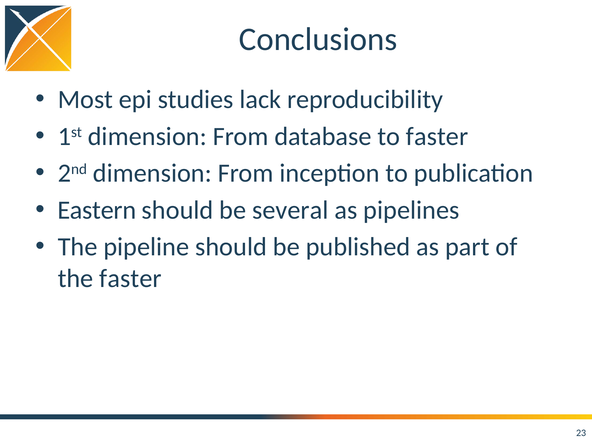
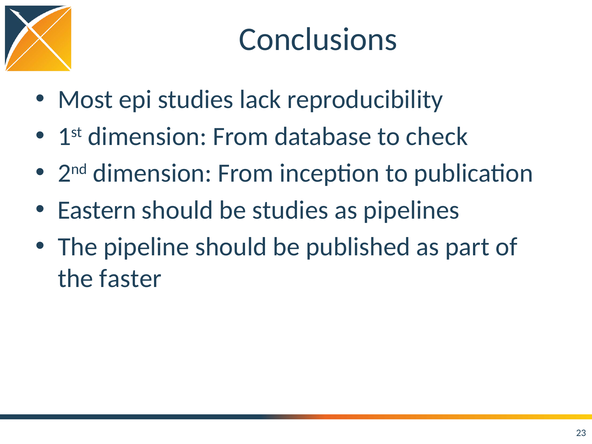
to faster: faster -> check (437, 136)
be several: several -> studies (290, 210)
